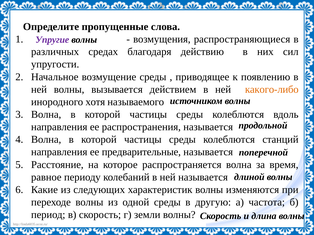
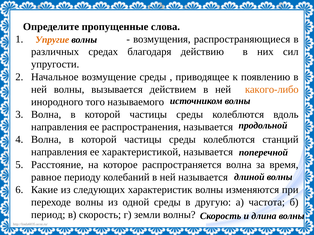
Упругие colour: purple -> orange (52, 40)
хотя: хотя -> того (95, 102)
предварительные: предварительные -> характеристикой (141, 152)
